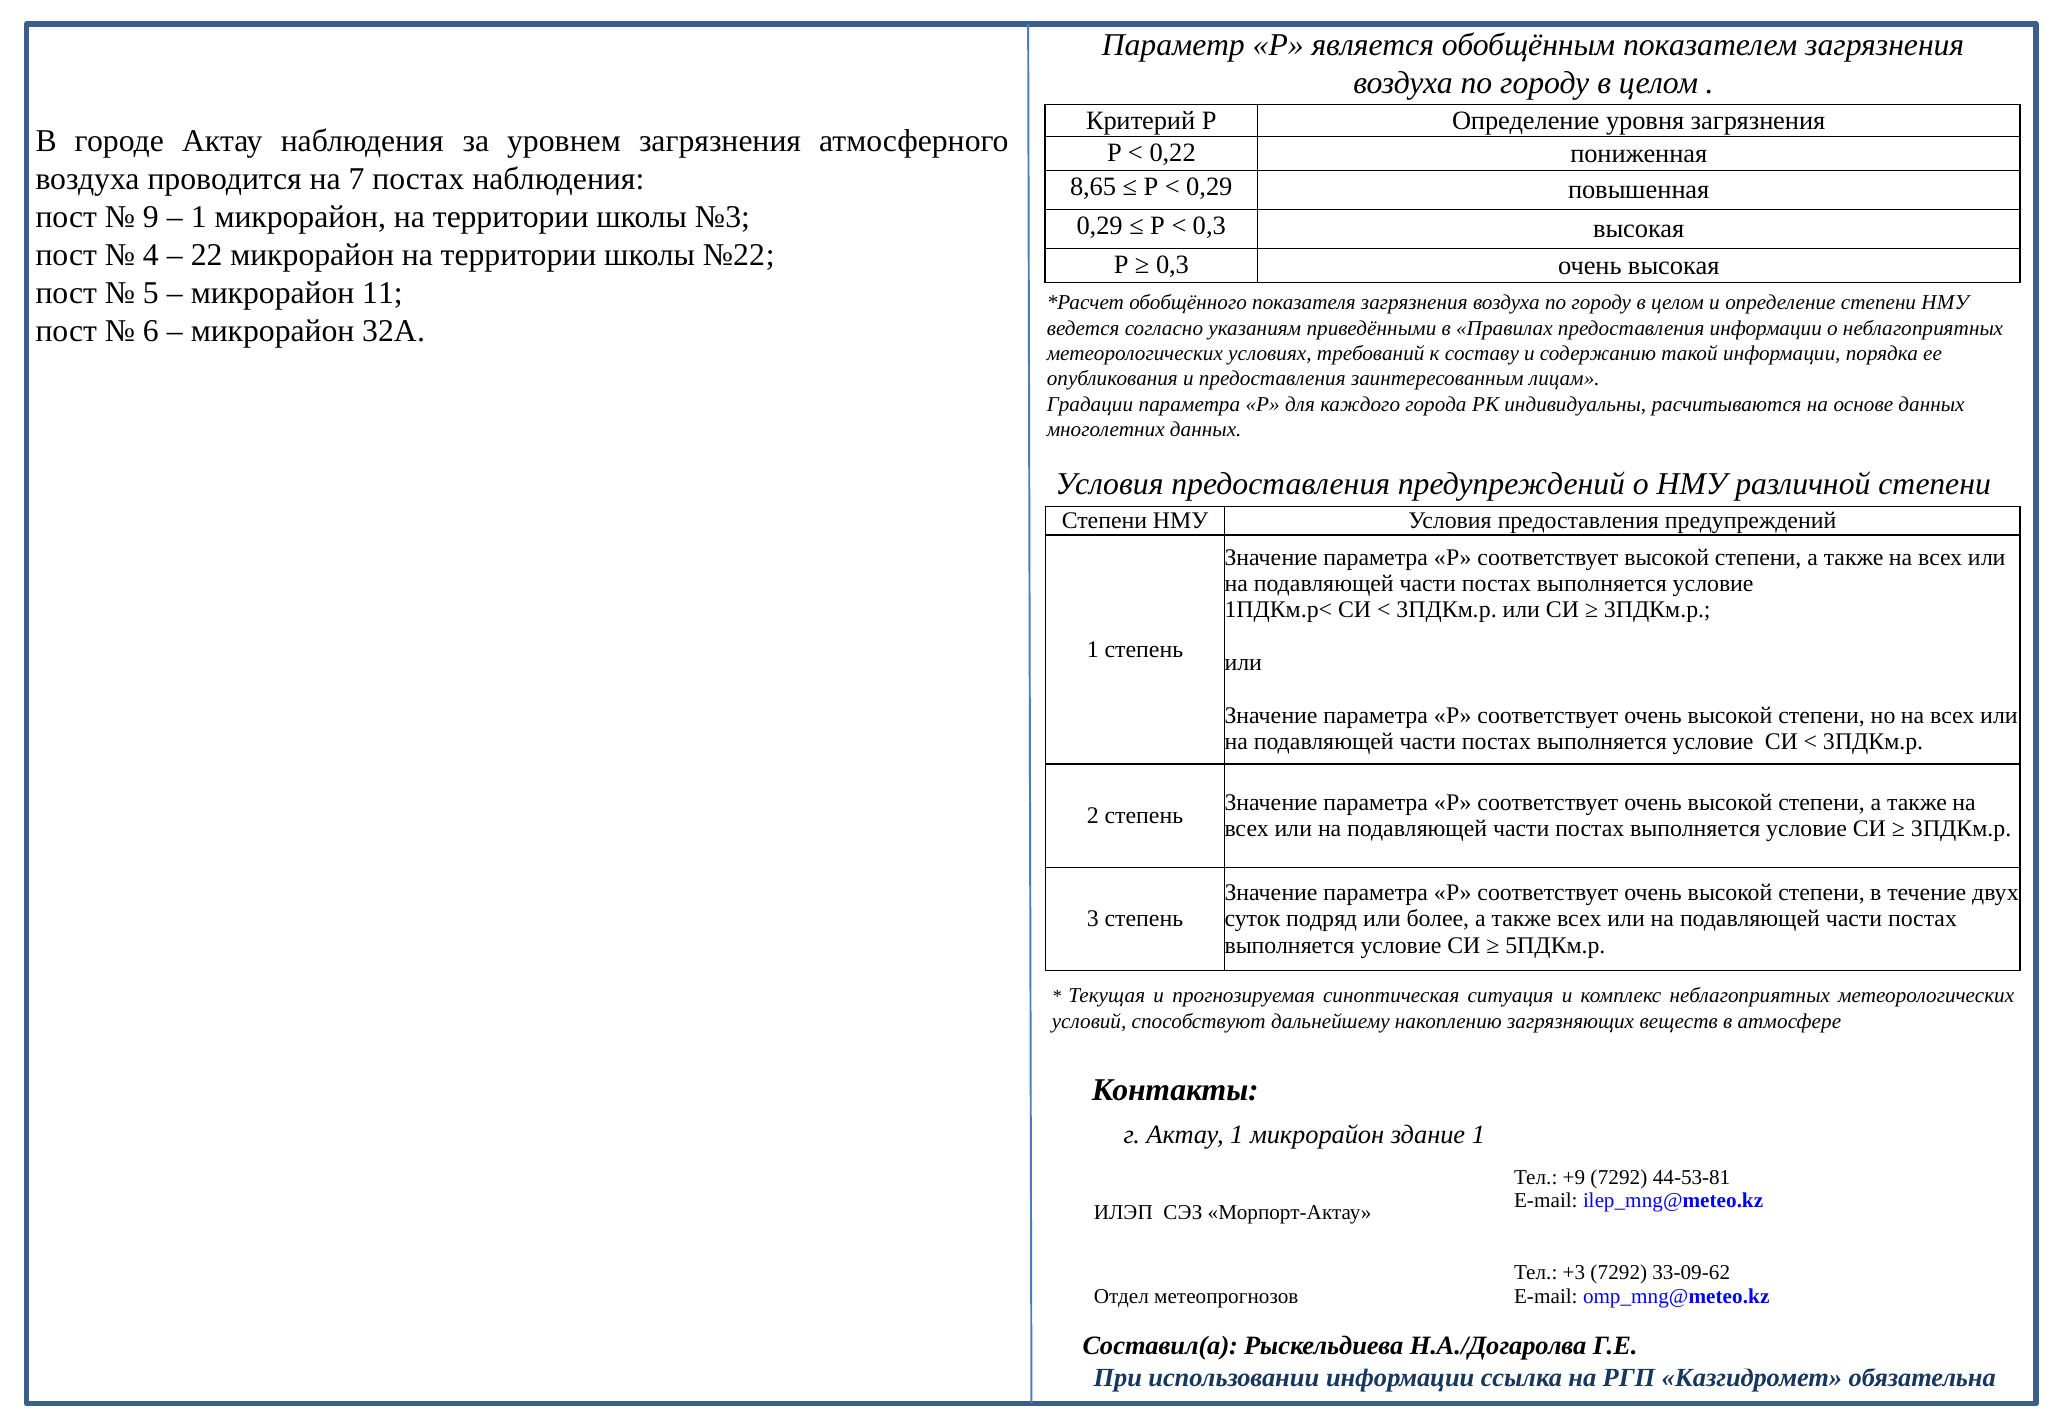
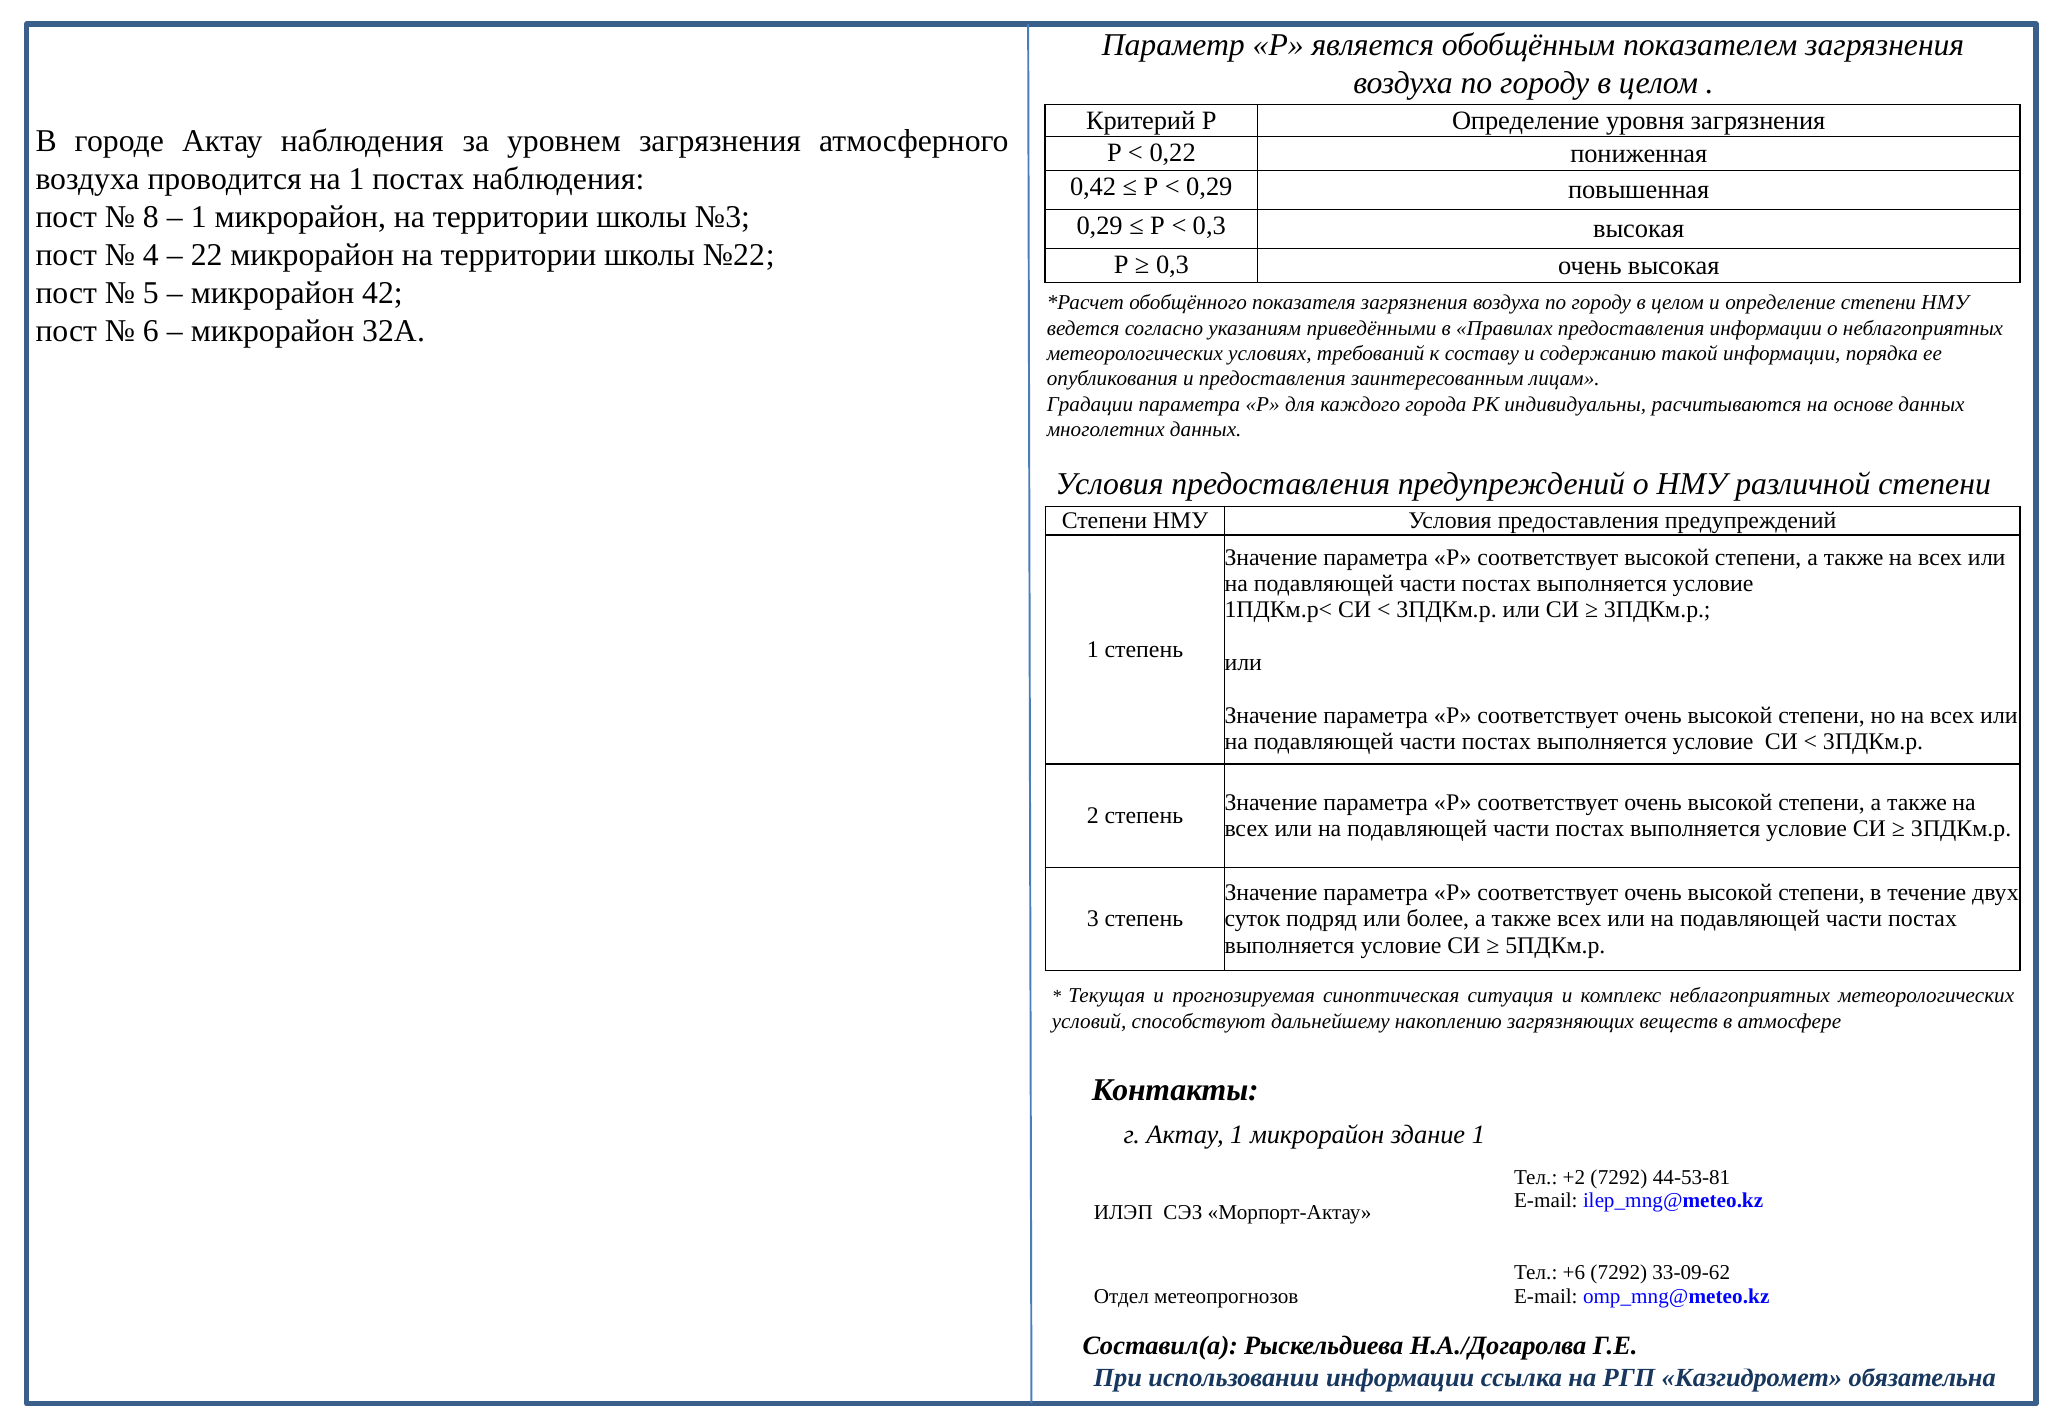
на 7: 7 -> 1 (356, 179)
8,65: 8,65 -> 0,42 (1093, 187)
9: 9 -> 8 (151, 217)
11: 11 -> 42 (382, 293)
+9: +9 -> +2 (1574, 1178)
+3: +3 -> +6 (1574, 1273)
